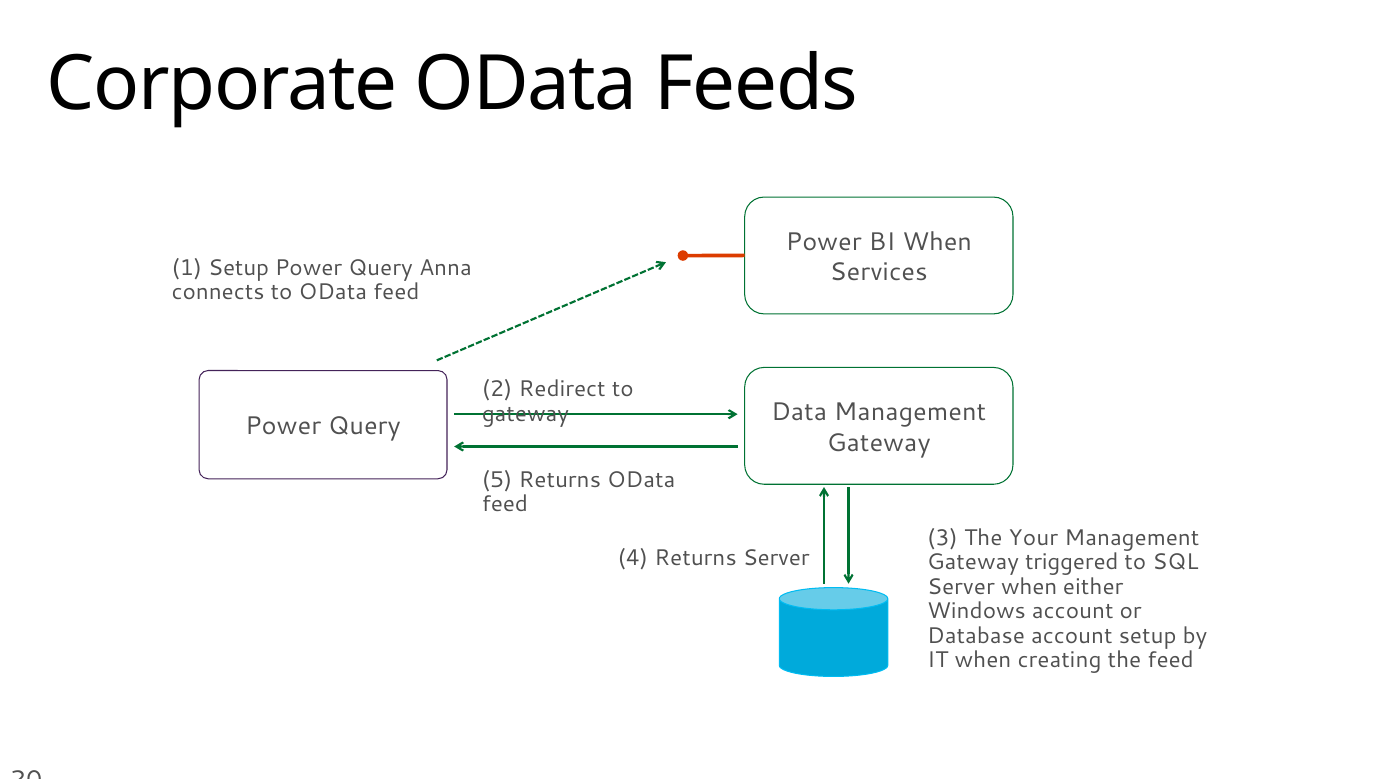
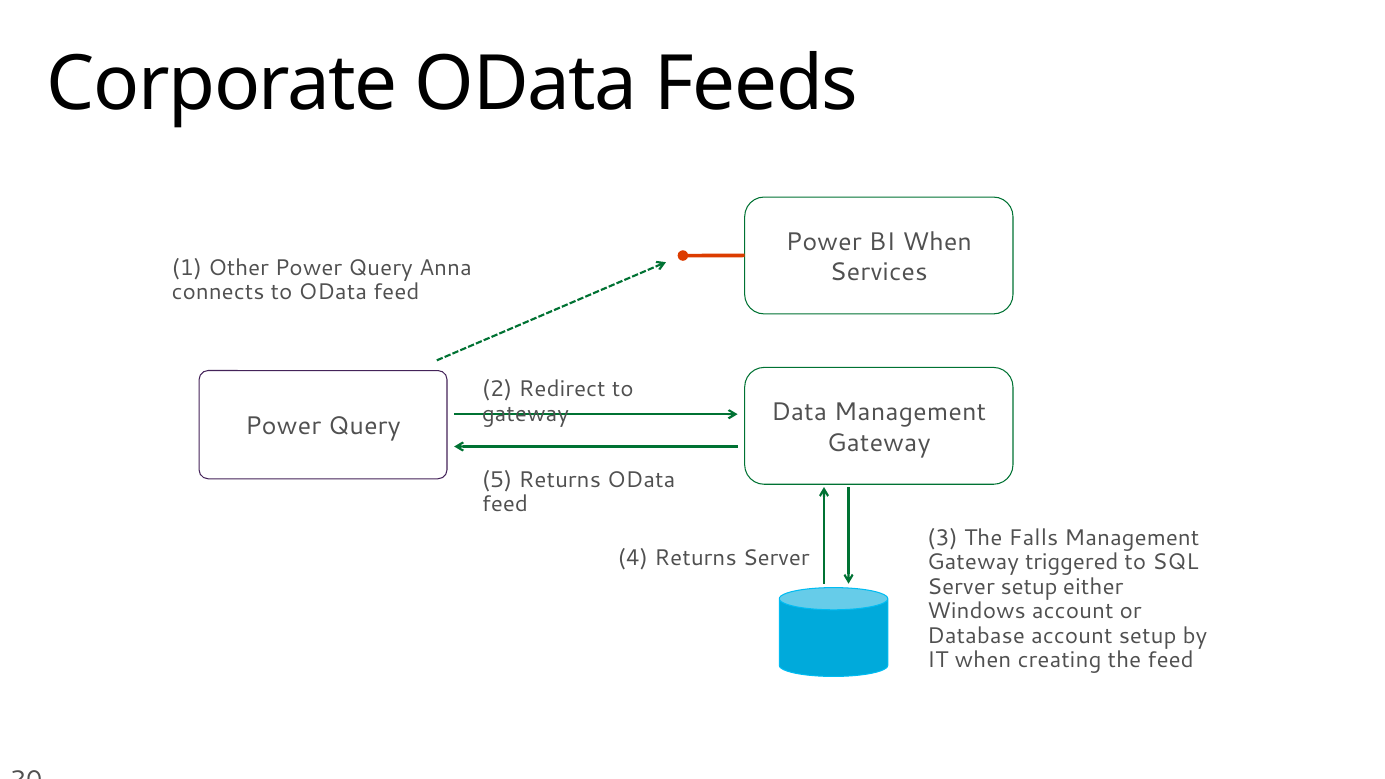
1 Setup: Setup -> Other (239, 268)
Your: Your -> Falls (1034, 538)
Server when: when -> setup (1029, 587)
